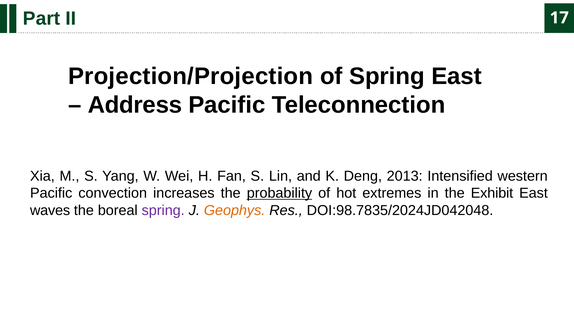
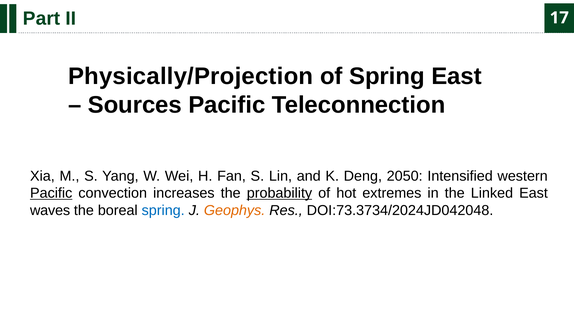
Projection/Projection: Projection/Projection -> Physically/Projection (191, 76)
Address: Address -> Sources (135, 105)
2013: 2013 -> 2050 (405, 176)
Pacific underline: none -> present (51, 193)
Exhibit: Exhibit -> Linked (492, 193)
spring colour: purple -> blue (163, 210)
DOI:98.7835/2024JD042048: DOI:98.7835/2024JD042048 -> DOI:73.3734/2024JD042048 (400, 210)
